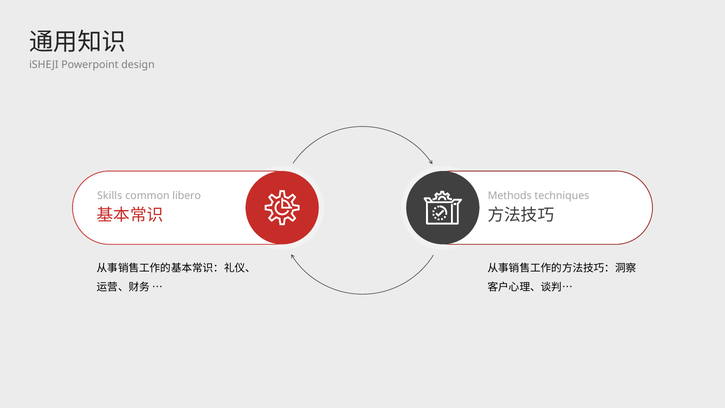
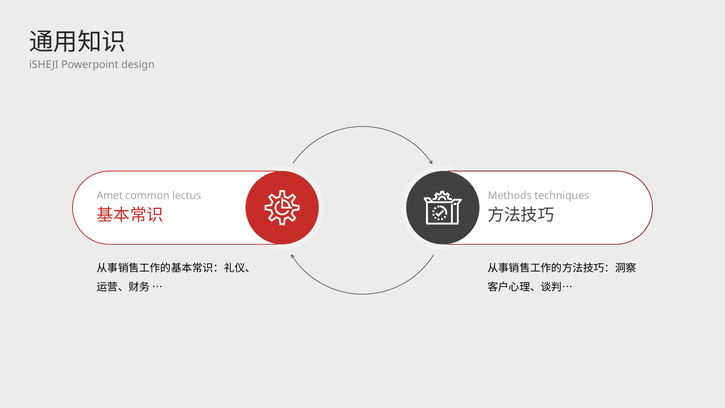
Skills: Skills -> Amet (110, 196)
libero: libero -> lectus (187, 196)
